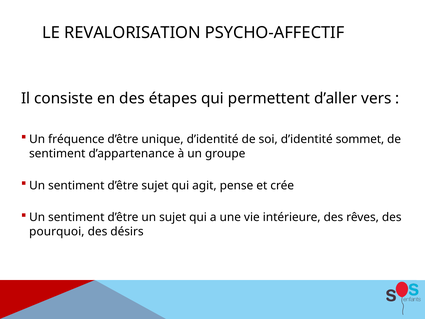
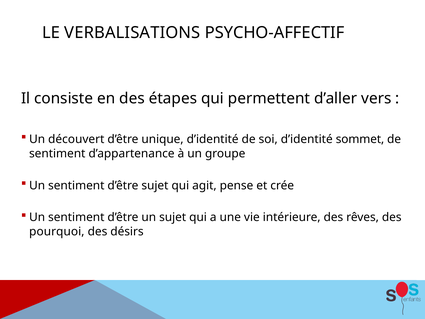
REVALORISATION: REVALORISATION -> VERBALISATIONS (132, 33)
fréquence: fréquence -> découvert (76, 139)
